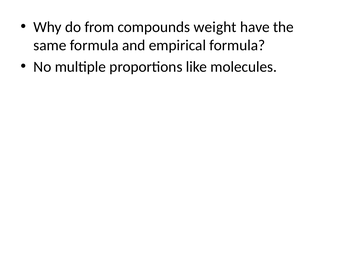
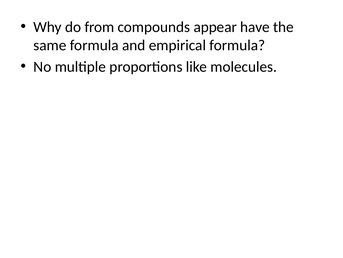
weight: weight -> appear (215, 27)
